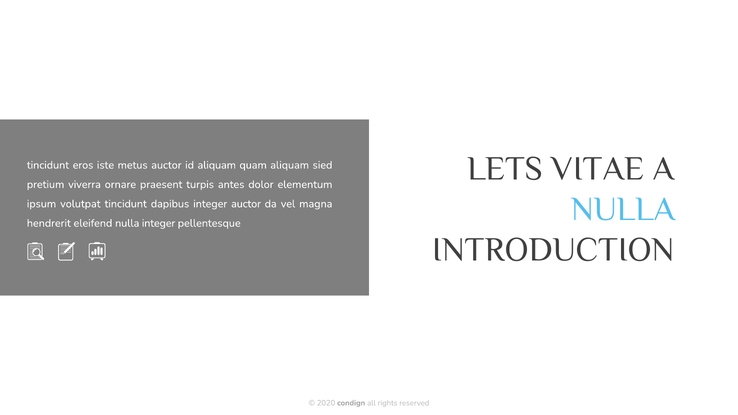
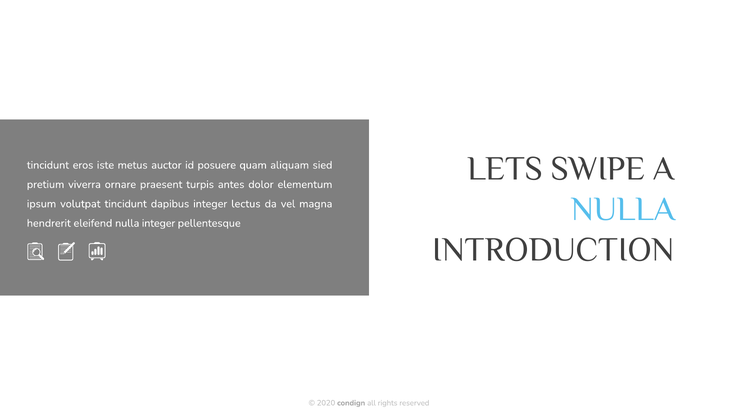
VITAE: VITAE -> SWIPE (598, 169)
id aliquam: aliquam -> posuere (217, 165)
integer auctor: auctor -> lectus (246, 204)
